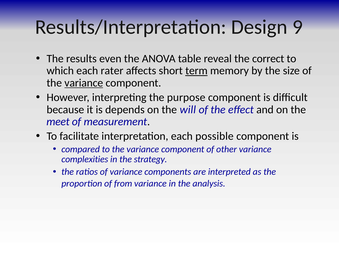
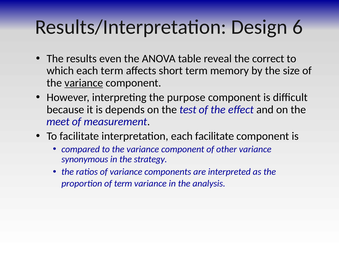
9: 9 -> 6 (298, 27)
each rater: rater -> term (112, 71)
term underline: present -> none (196, 71)
will: will -> test (188, 110)
each possible: possible -> facilitate (215, 136)
complexities: complexities -> synonymous (85, 160)
of from: from -> term (123, 184)
